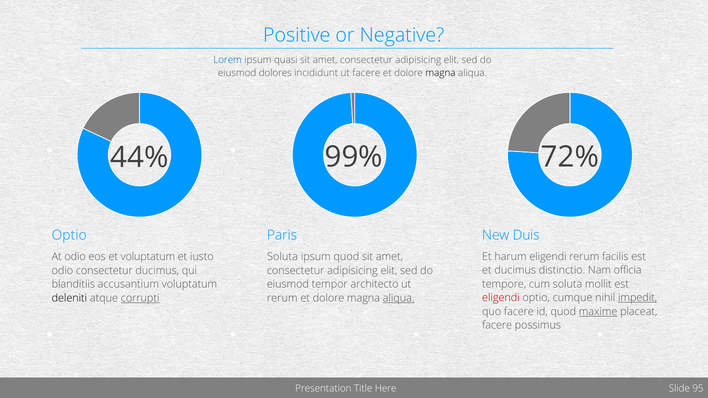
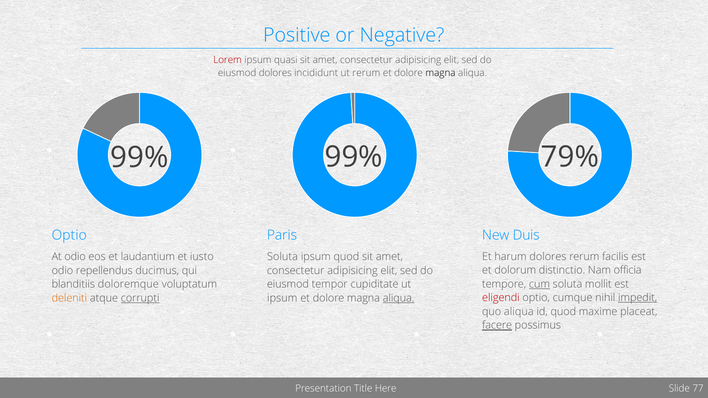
Lorem colour: blue -> red (228, 60)
ut facere: facere -> rerum (366, 73)
44%: 44% -> 99% (139, 157)
72%: 72% -> 79% (570, 157)
harum eligendi: eligendi -> dolores (548, 257)
et voluptatum: voluptatum -> laudantium (148, 257)
et ducimus: ducimus -> dolorum (515, 270)
odio consectetur: consectetur -> repellendus (104, 271)
cum underline: none -> present (539, 284)
accusantium: accusantium -> doloremque (128, 284)
architecto: architecto -> cupiditate (375, 284)
deleniti colour: black -> orange (69, 298)
rerum: rerum -> ipsum (282, 298)
quo facere: facere -> aliqua (519, 312)
maxime underline: present -> none (598, 312)
facere underline: none -> present (497, 325)
95: 95 -> 77 (698, 389)
